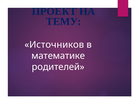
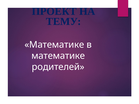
Источников: Источников -> Математике (54, 45)
